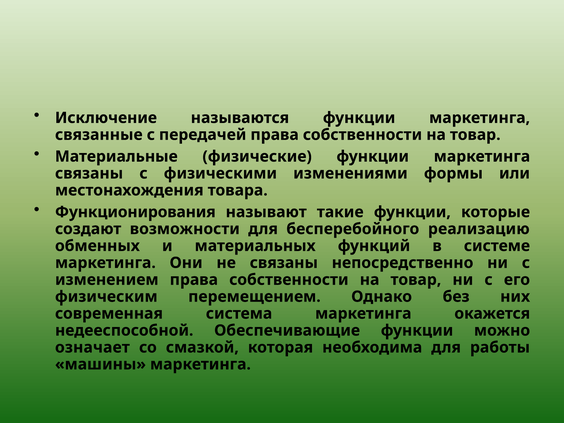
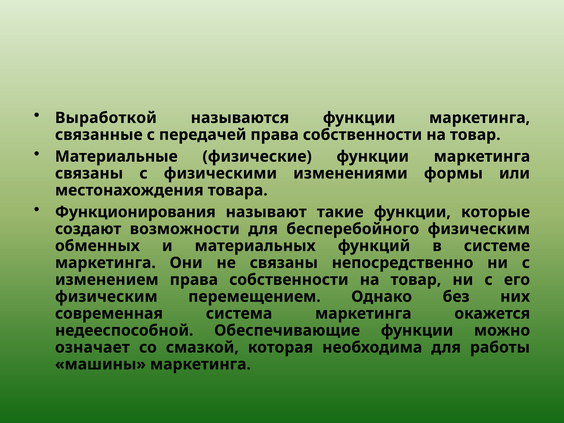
Исключение: Исключение -> Выработкой (106, 118)
бесперебойного реализацию: реализацию -> физическим (479, 229)
